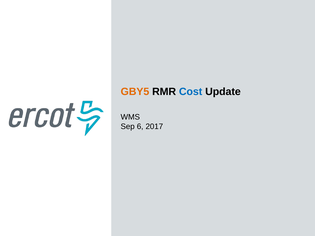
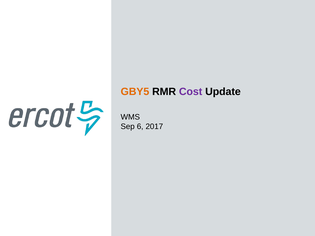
Cost colour: blue -> purple (191, 92)
